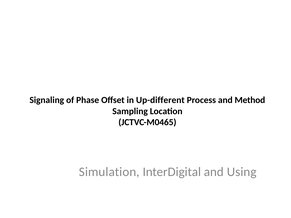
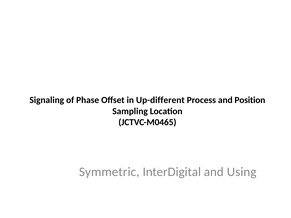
Method: Method -> Position (250, 100)
Simulation: Simulation -> Symmetric (109, 172)
